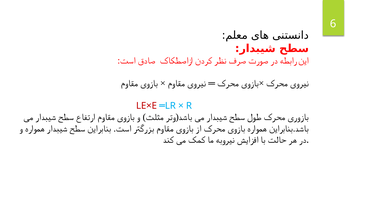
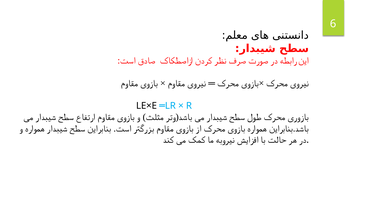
LE×E colour: red -> black (146, 106)
